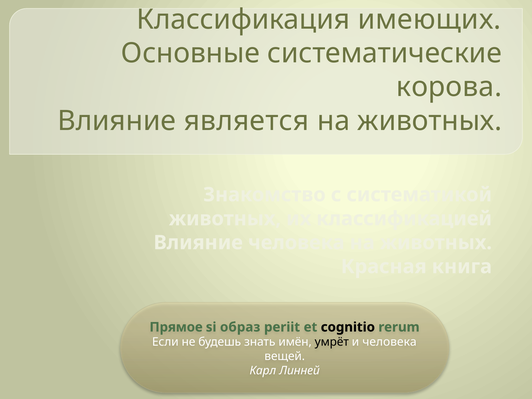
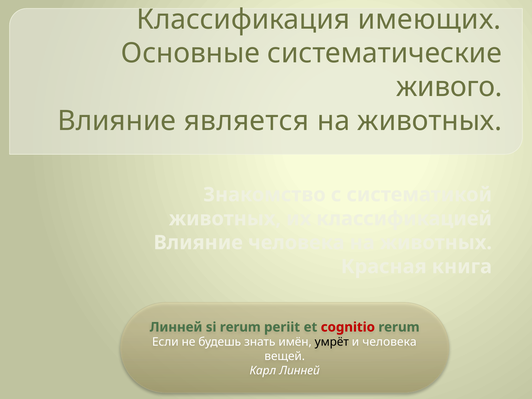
корова: корова -> живого (449, 87)
Прямое: Прямое -> Линней (176, 327)
si образ: образ -> rerum (240, 327)
cognitio colour: black -> red (348, 327)
